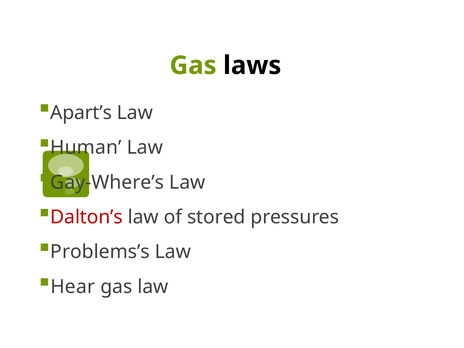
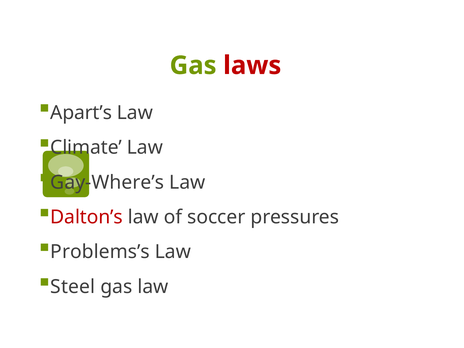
laws colour: black -> red (252, 65)
Human: Human -> Climate (86, 147)
stored: stored -> soccer (216, 217)
Hear: Hear -> Steel (73, 287)
